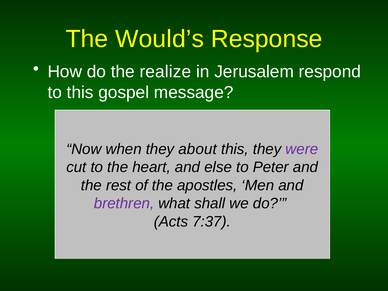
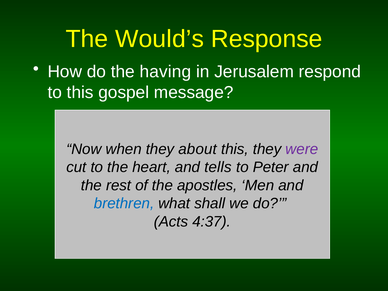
realize: realize -> having (165, 72)
else: else -> tells (218, 167)
brethren colour: purple -> blue (124, 203)
7:37: 7:37 -> 4:37 (212, 222)
